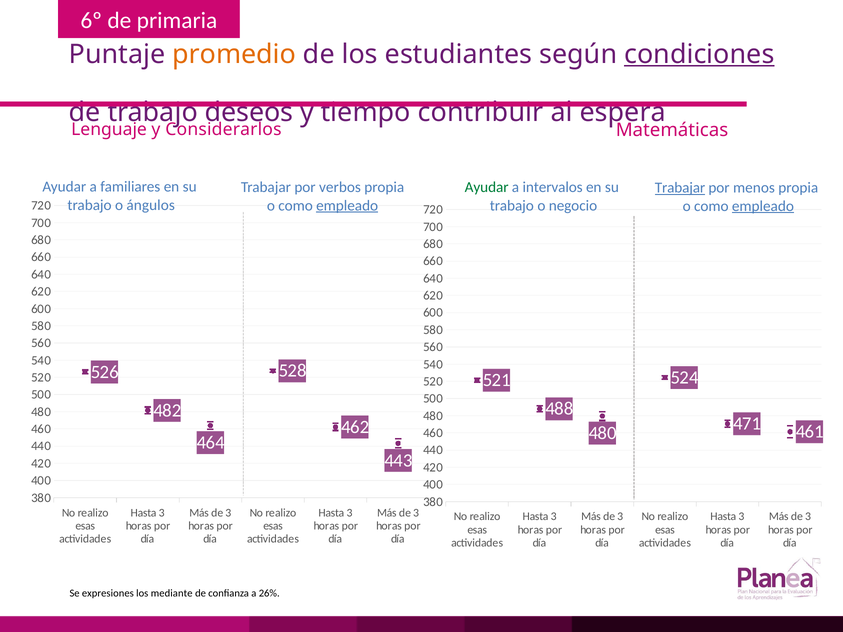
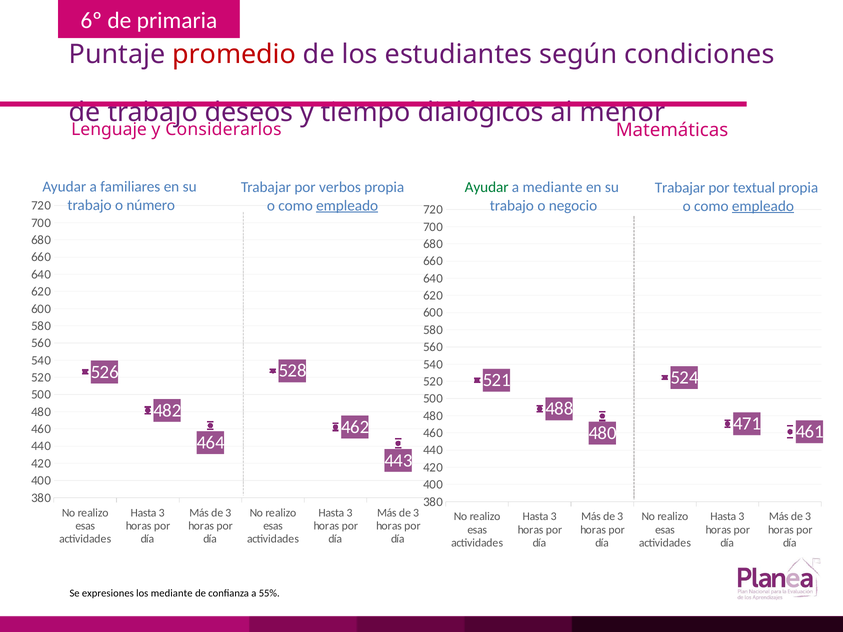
promedio colour: orange -> red (234, 54)
condiciones underline: present -> none (699, 54)
contribuir: contribuir -> dialógicos (481, 113)
espera: espera -> menor (623, 113)
a intervalos: intervalos -> mediante (553, 187)
Trabajar underline: present -> none (680, 188)
menos: menos -> textual (754, 188)
ángulos: ángulos -> número (151, 205)
26%: 26% -> 55% (269, 593)
